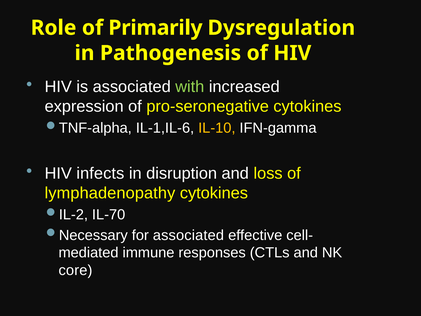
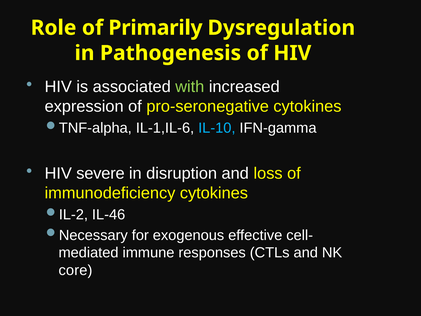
IL-10 colour: yellow -> light blue (217, 128)
infects: infects -> severe (100, 173)
lymphadenopathy: lymphadenopathy -> immunodeficiency (110, 193)
IL-70: IL-70 -> IL-46 (109, 214)
for associated: associated -> exogenous (189, 235)
